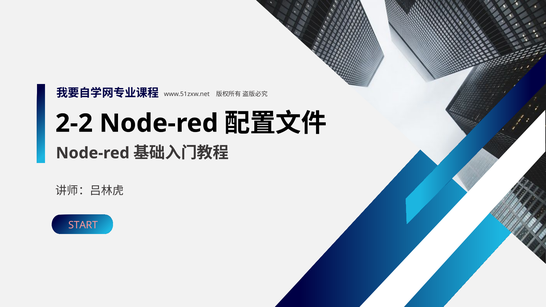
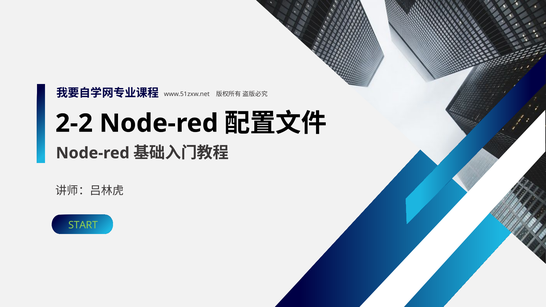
START colour: pink -> light green (83, 225)
